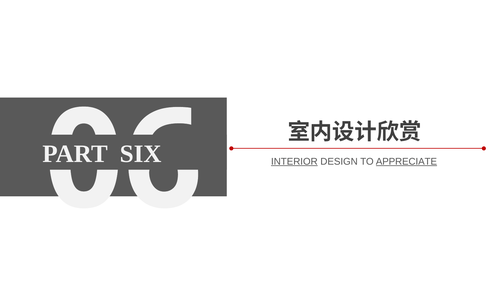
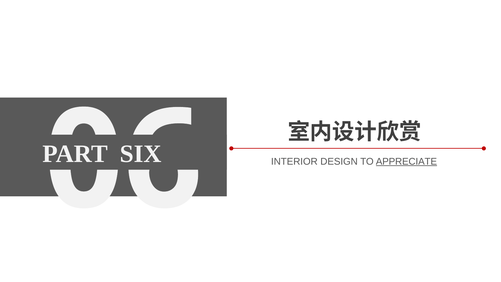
INTERIOR underline: present -> none (294, 161)
